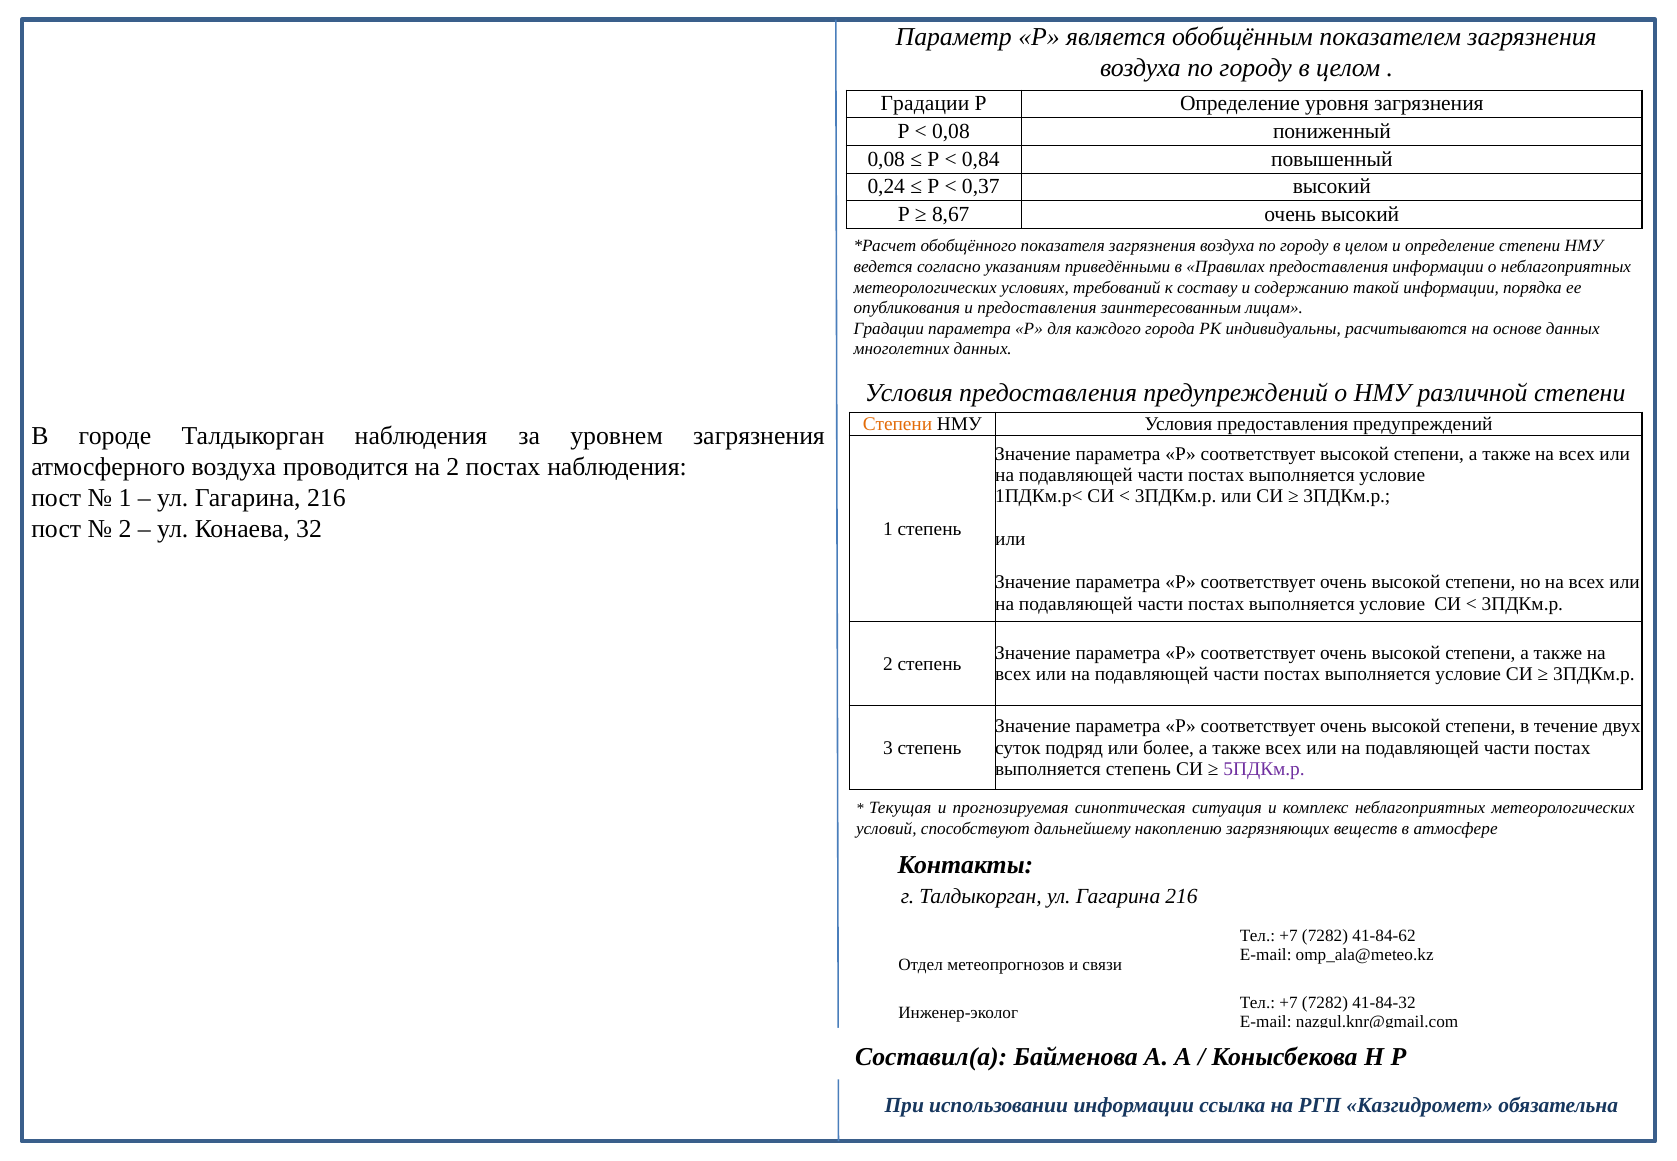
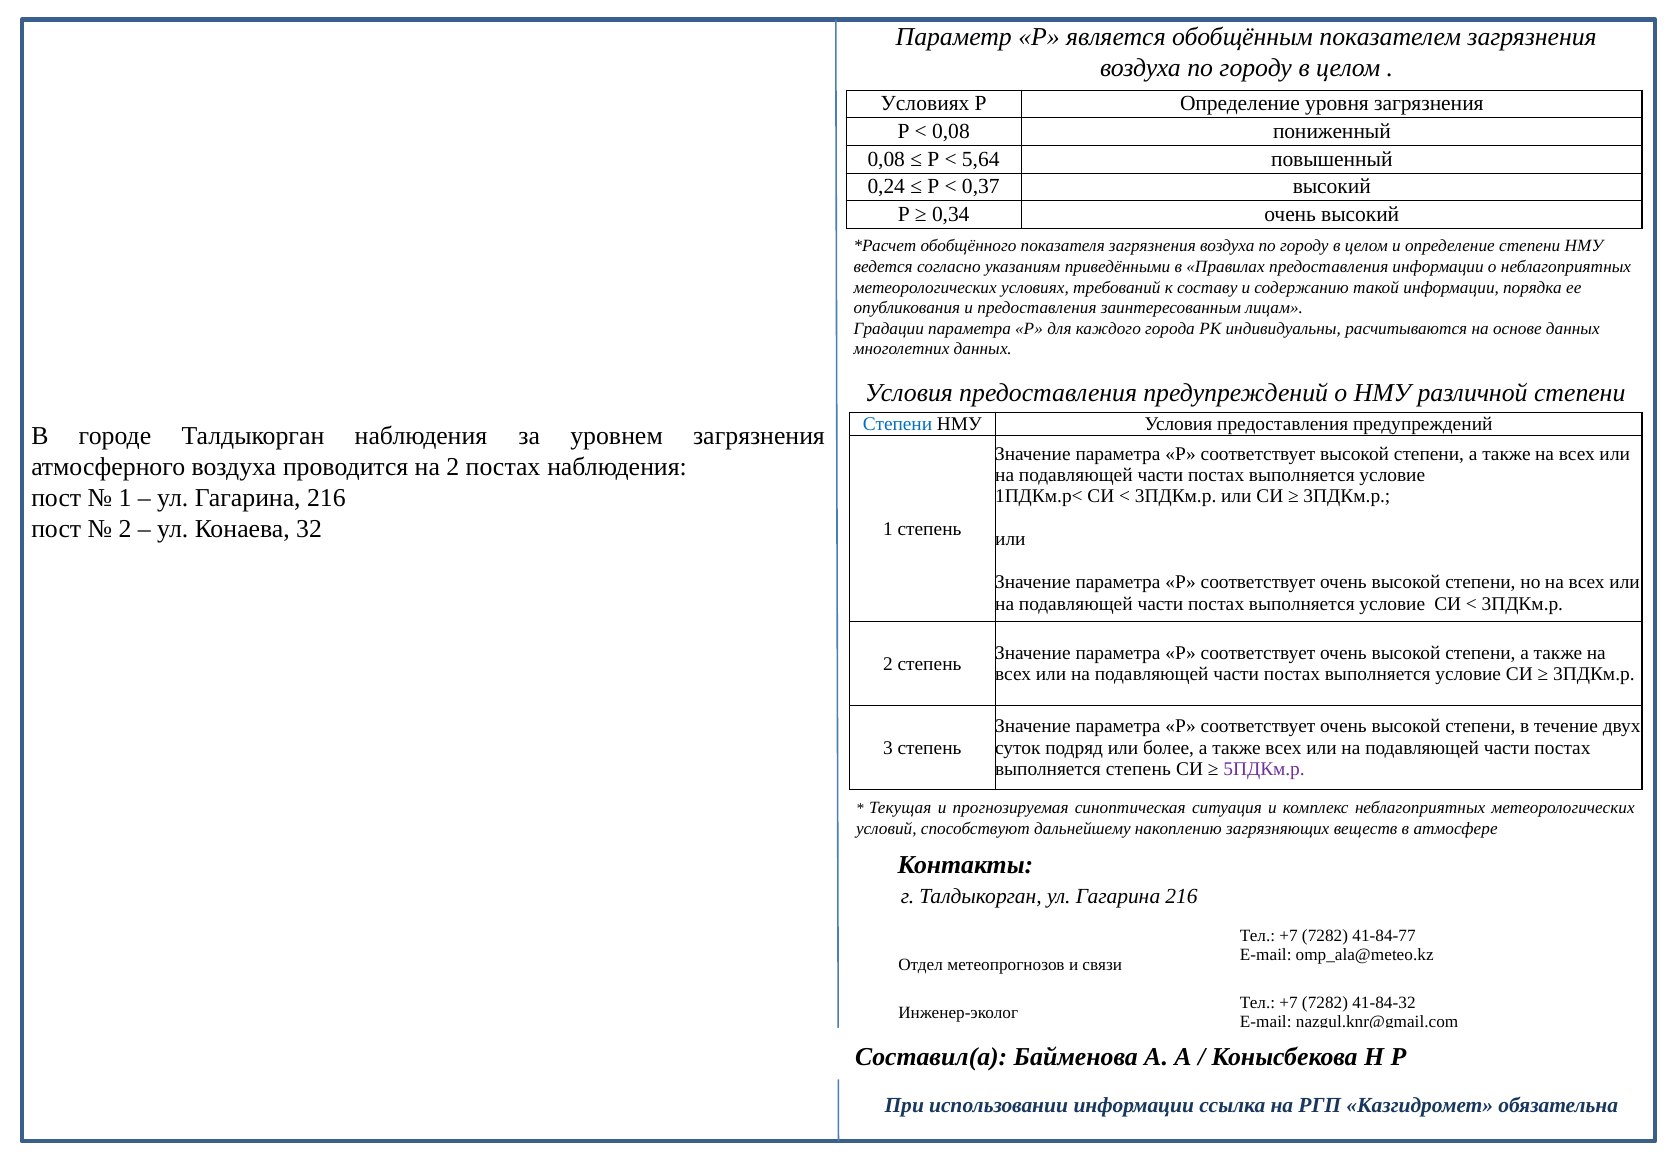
Градации: Градации -> Условиях (925, 104)
0,84: 0,84 -> 5,64 (981, 159)
8,67: 8,67 -> 0,34 (951, 214)
Степени colour: orange -> blue (897, 424)
41-84-62: 41-84-62 -> 41-84-77 (1384, 936)
